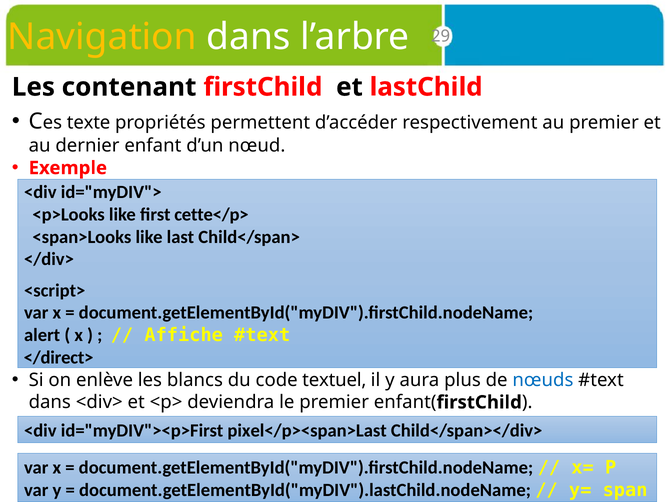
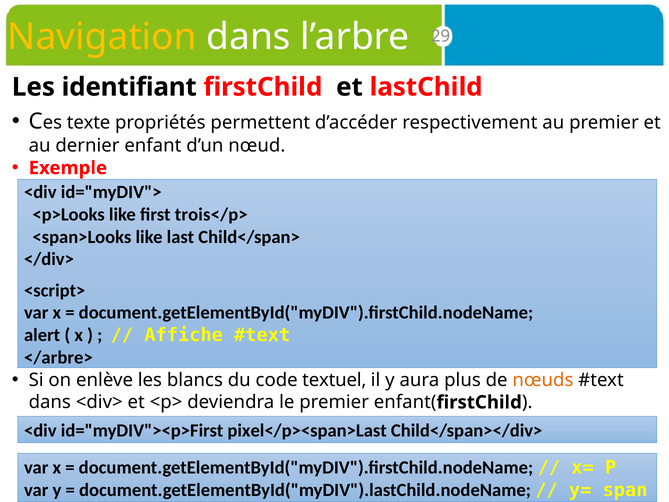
contenant: contenant -> identifiant (129, 87)
cette</p>: cette</p> -> trois</p> (211, 215)
</direct>: </direct> -> </arbre> (58, 357)
nœuds colour: blue -> orange (543, 380)
